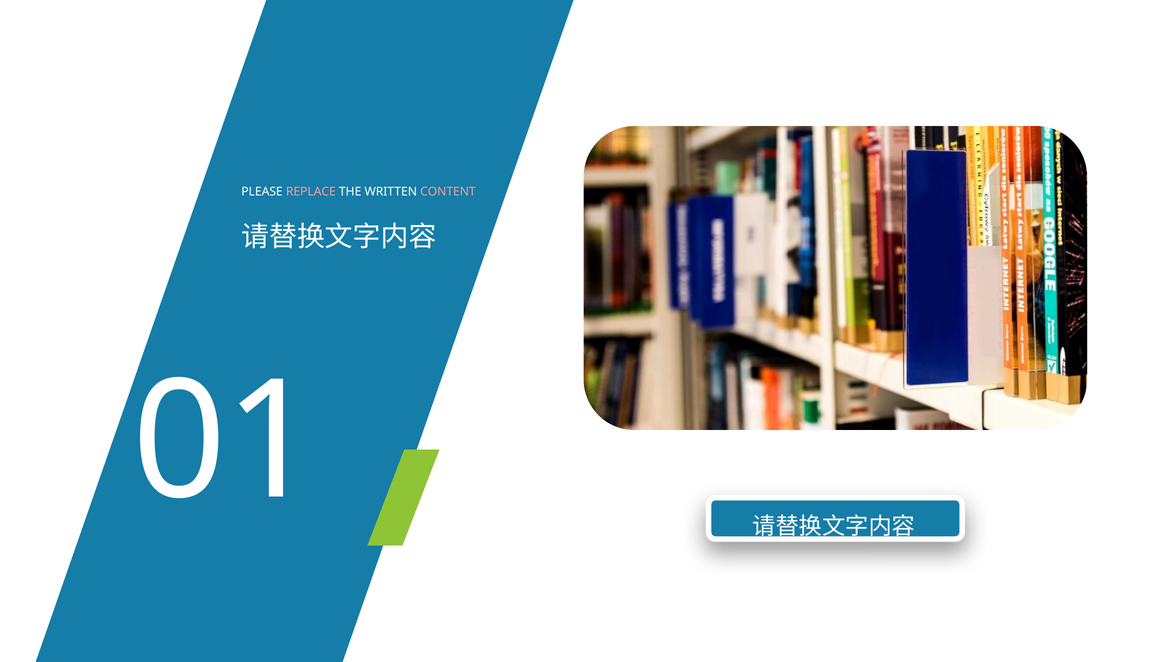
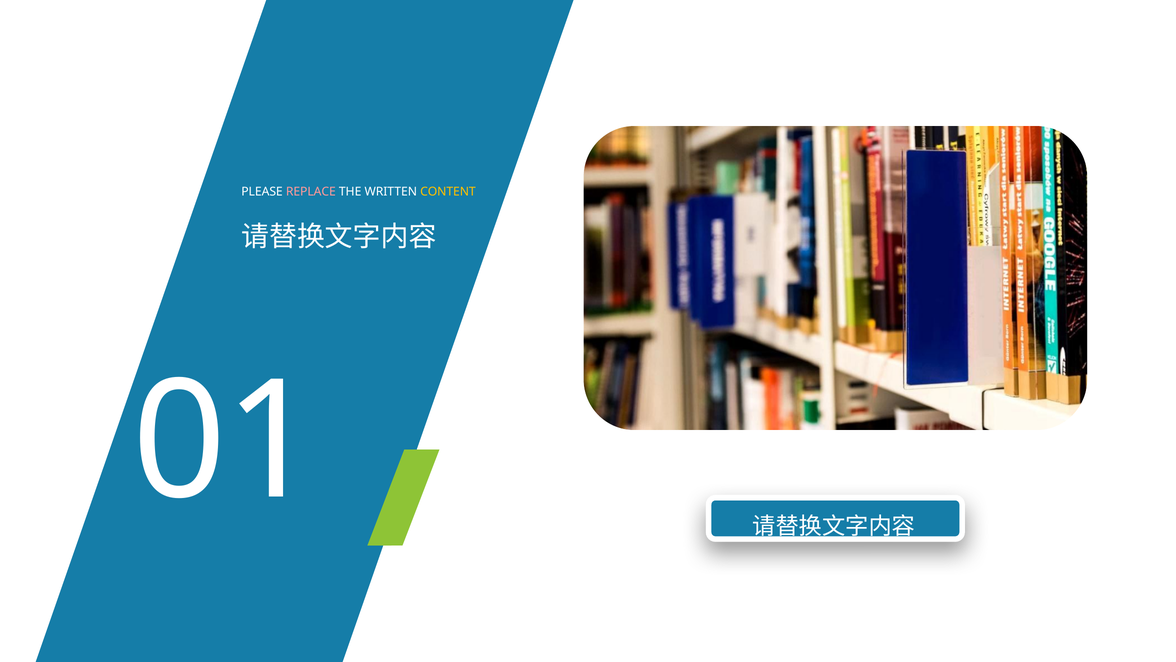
CONTENT colour: pink -> yellow (448, 192)
